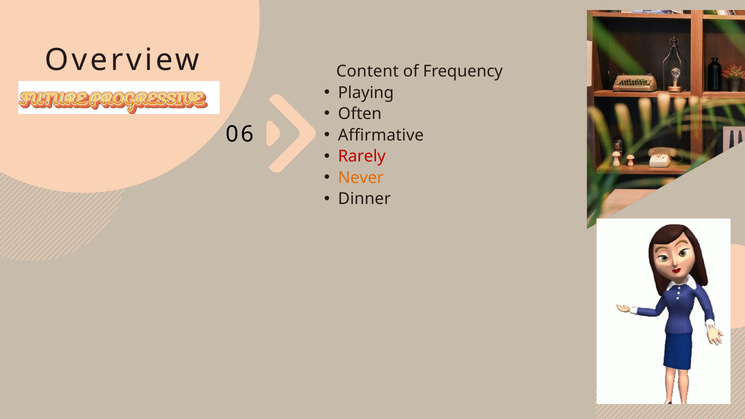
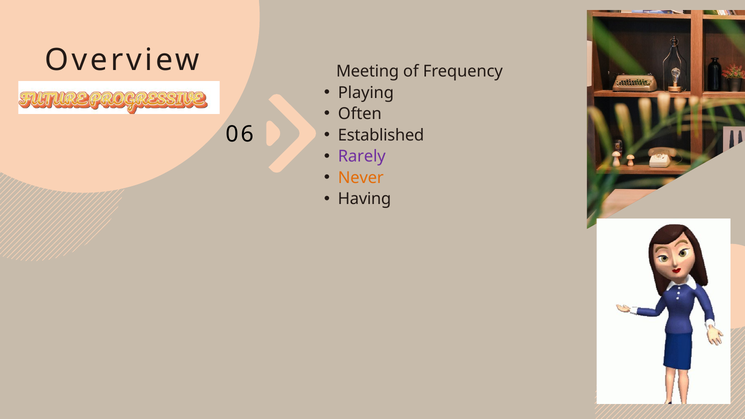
Content: Content -> Meeting (368, 71)
Affirmative: Affirmative -> Established (381, 135)
Rarely colour: red -> purple (362, 156)
Dinner: Dinner -> Having (365, 199)
